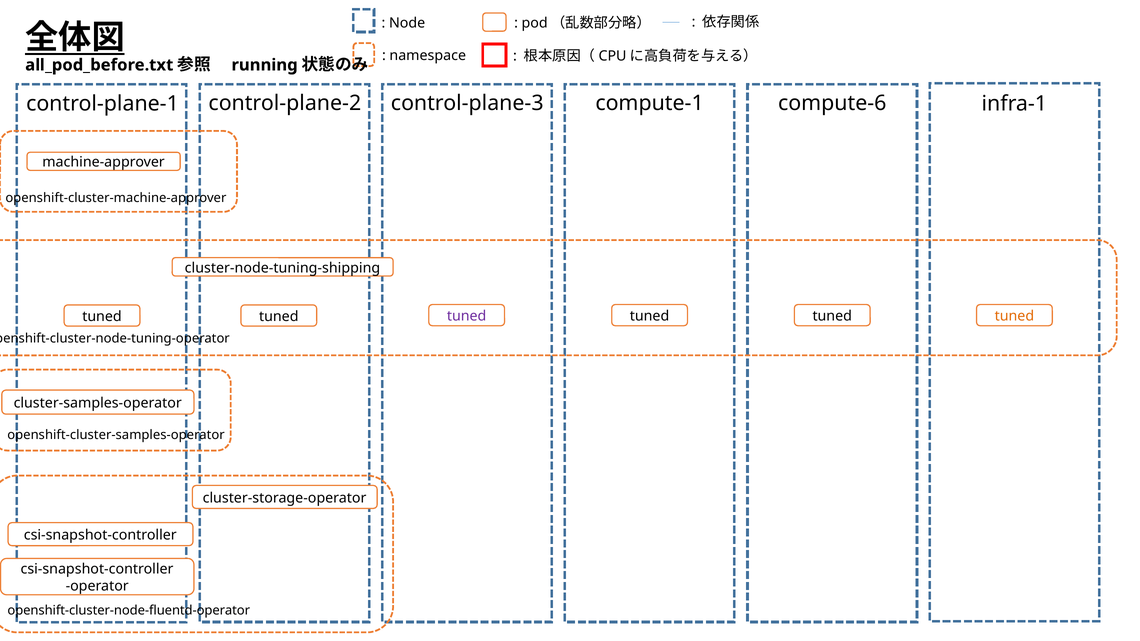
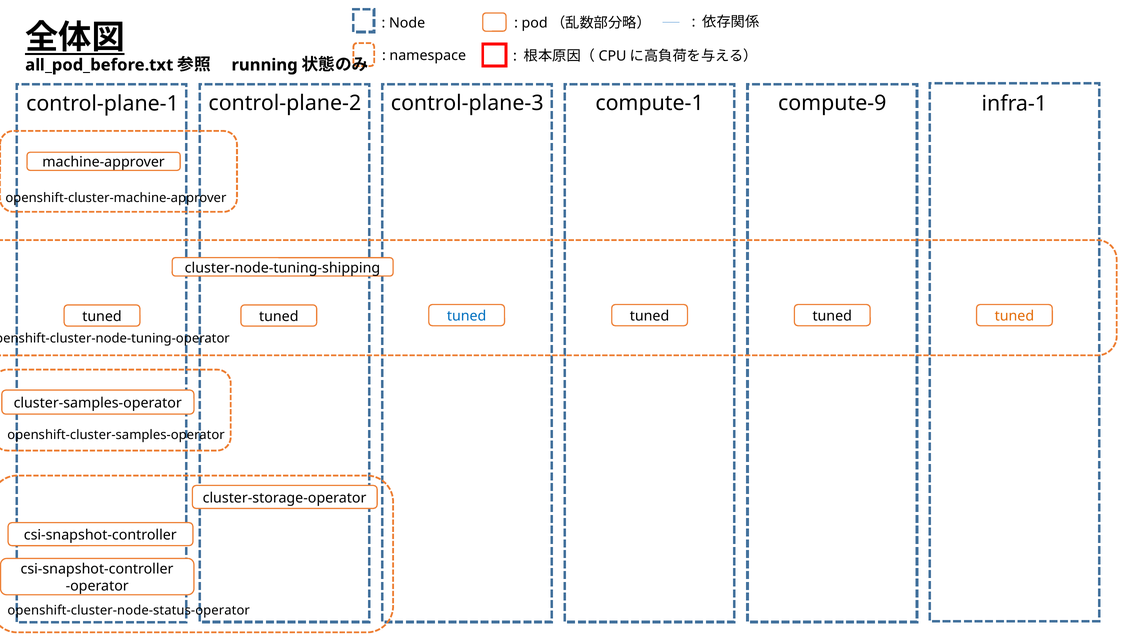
compute-6: compute-6 -> compute-9 (832, 103)
tuned colour: purple -> blue (467, 316)
openshift-cluster-node-fluentd-operator: openshift-cluster-node-fluentd-operator -> openshift-cluster-node-status-operator (129, 611)
